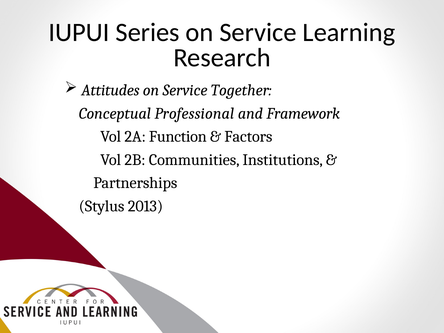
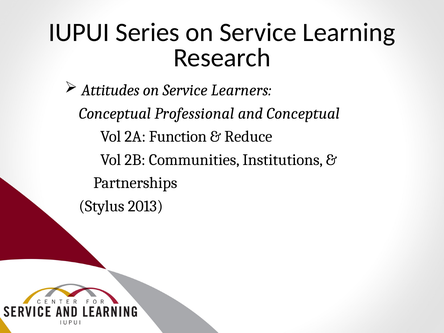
Together: Together -> Learners (241, 90)
and Framework: Framework -> Conceptual (303, 113)
Factors: Factors -> Reduce (248, 137)
